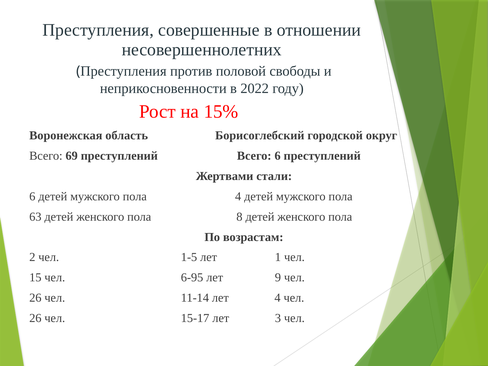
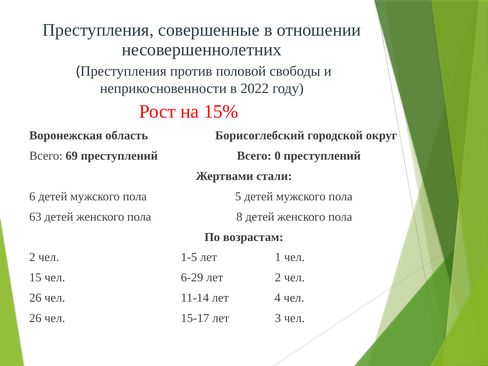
Всего 6: 6 -> 0 (278, 156)
пола 4: 4 -> 5 (238, 196)
6-95: 6-95 -> 6-29 (192, 278)
лет 9: 9 -> 2 (278, 278)
